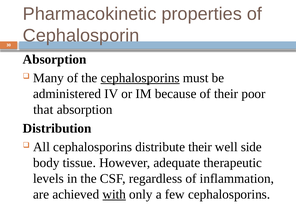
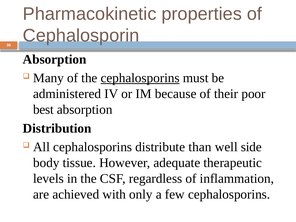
that: that -> best (43, 110)
distribute their: their -> than (200, 147)
with underline: present -> none (114, 194)
